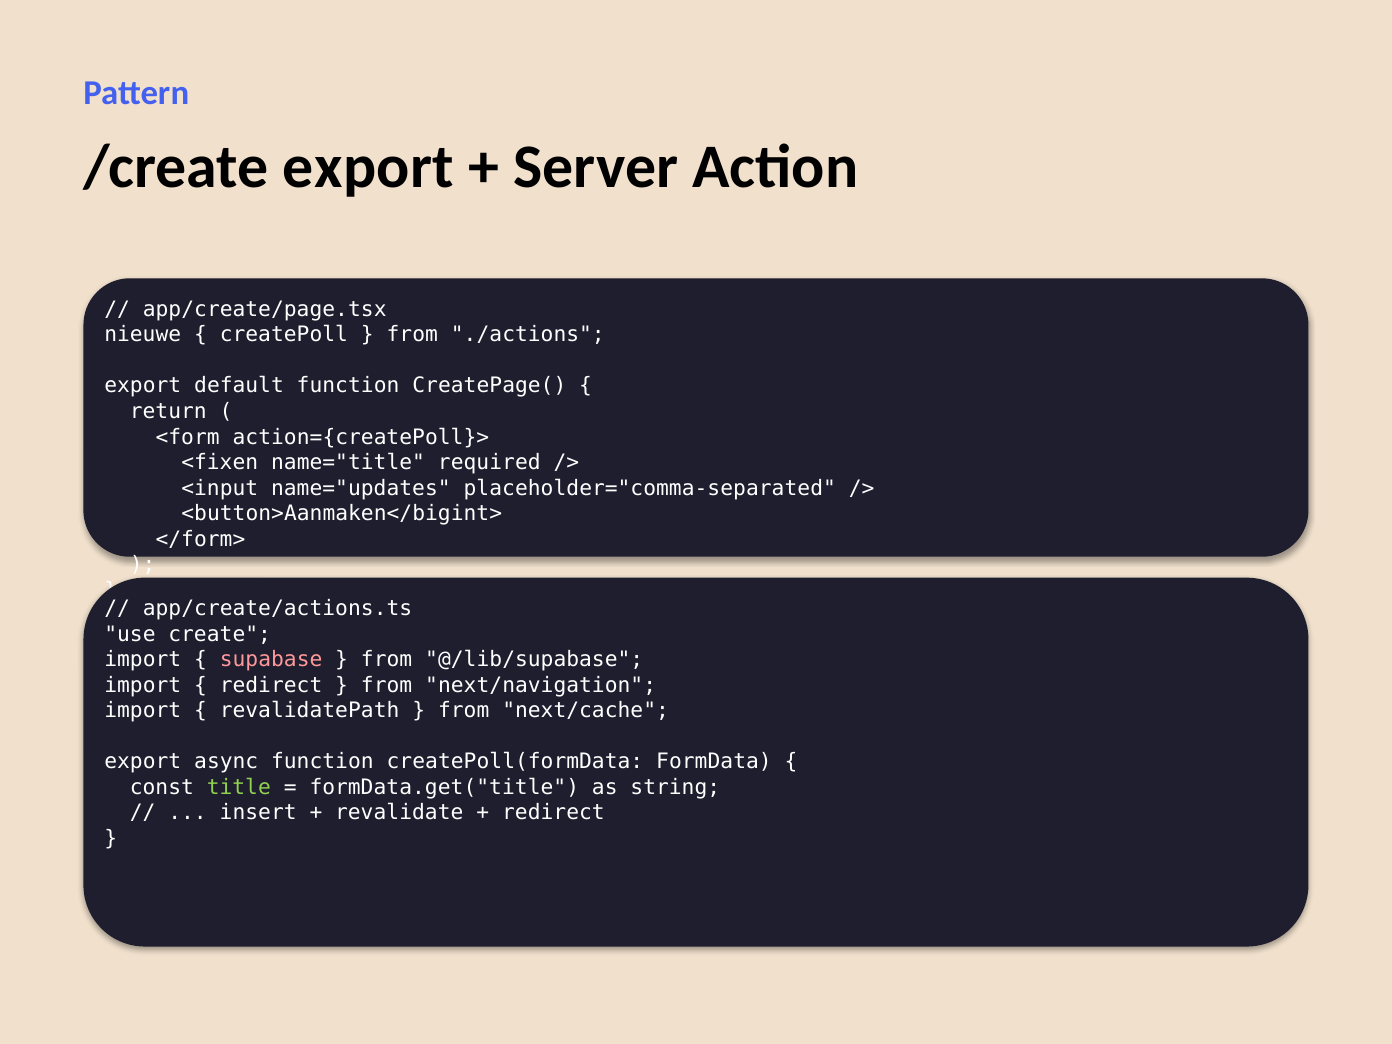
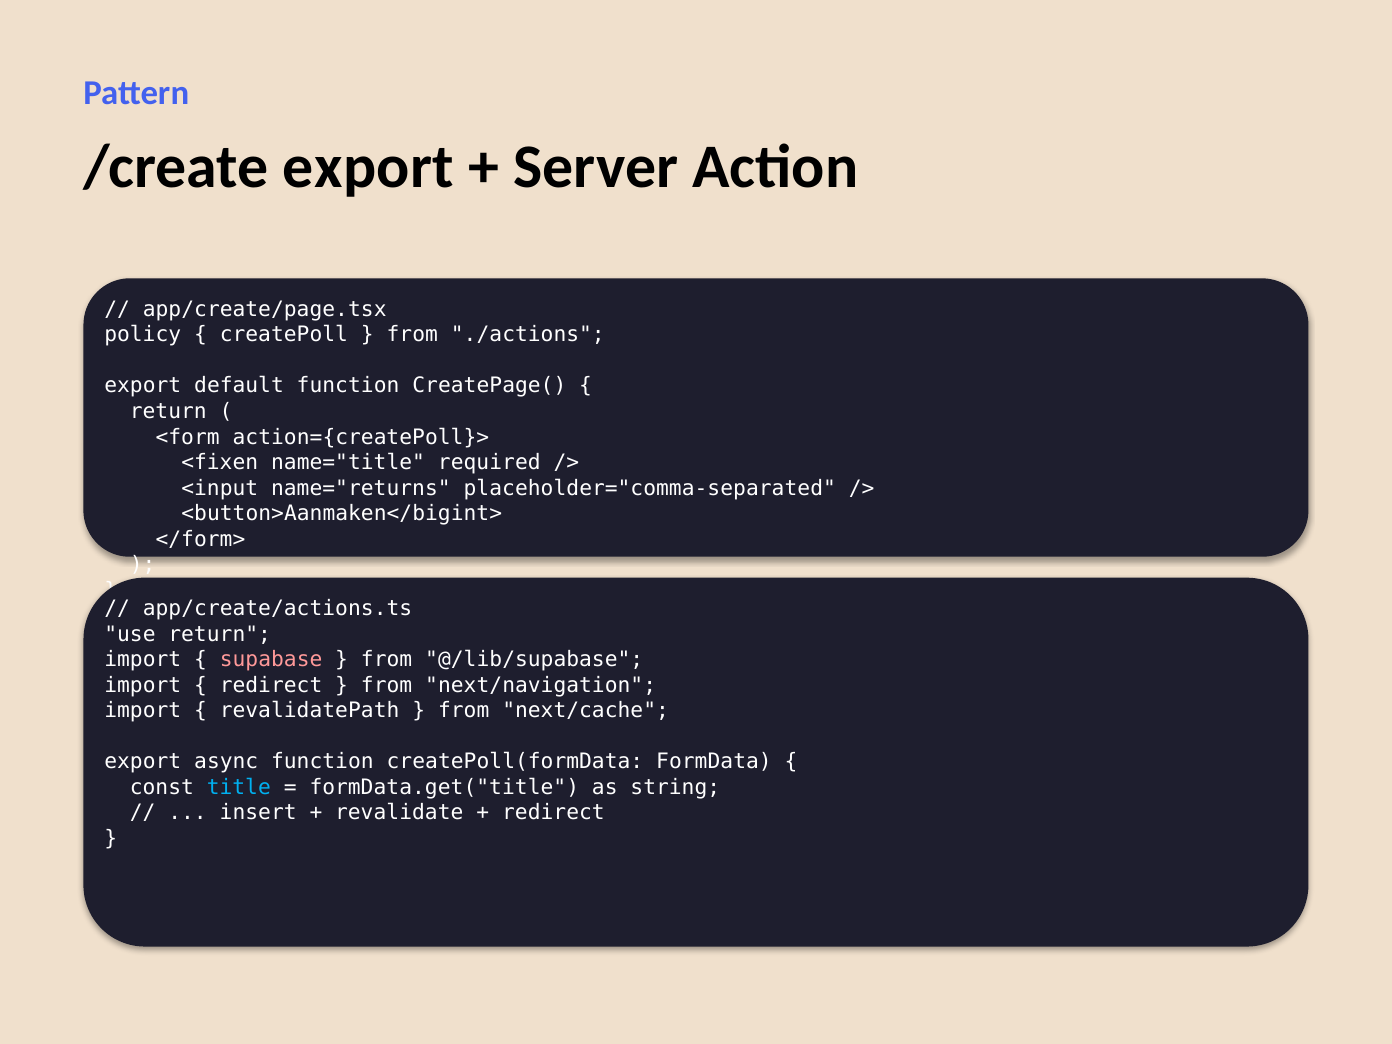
nieuwe: nieuwe -> policy (143, 335)
name="updates: name="updates -> name="returns (361, 488)
use create: create -> return (220, 634)
title colour: light green -> light blue (239, 787)
